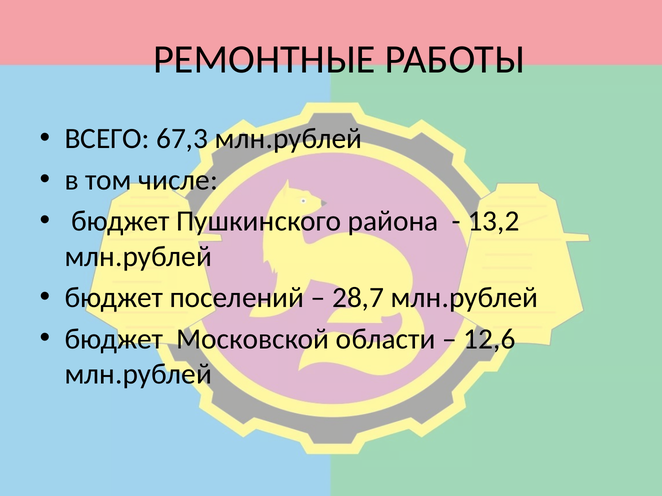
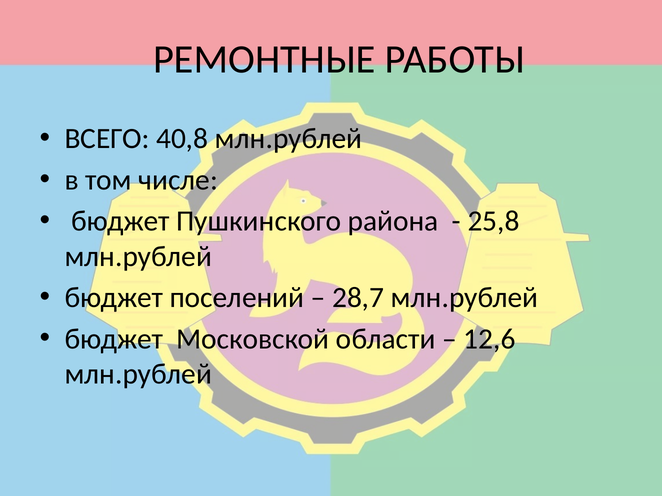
67,3: 67,3 -> 40,8 (182, 139)
13,2: 13,2 -> 25,8 (494, 221)
